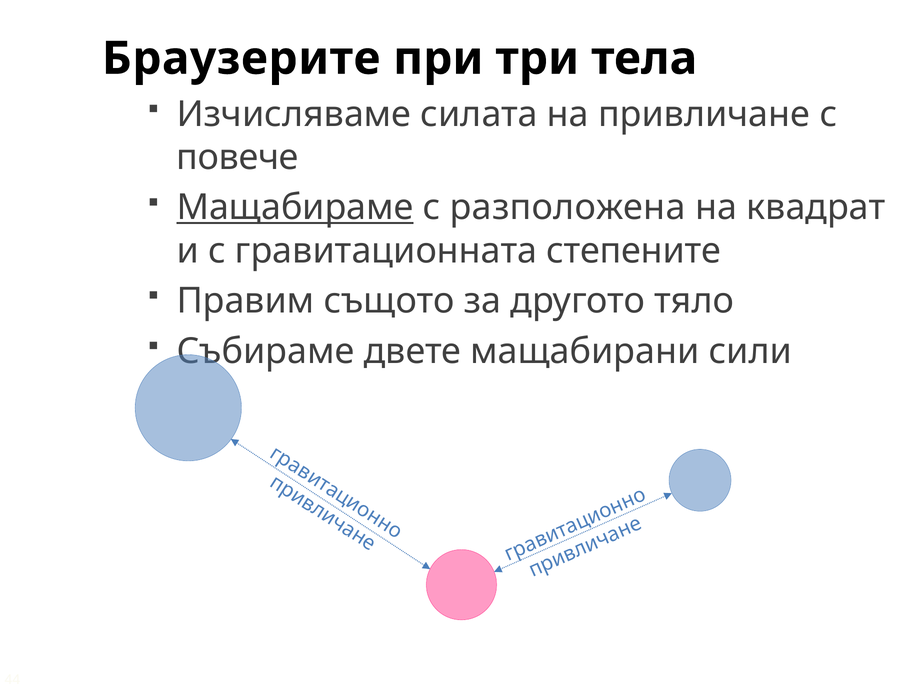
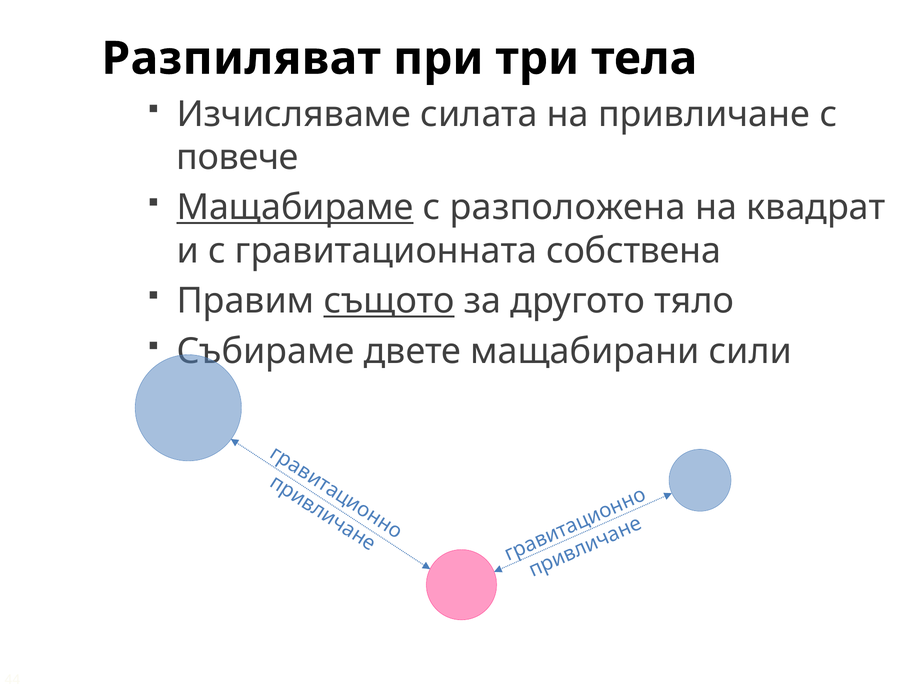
Браузерите: Браузерите -> Разпиляват (241, 59)
степените: степените -> собствена (634, 251)
същото underline: none -> present (389, 301)
